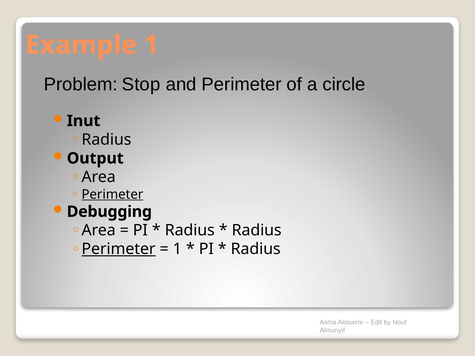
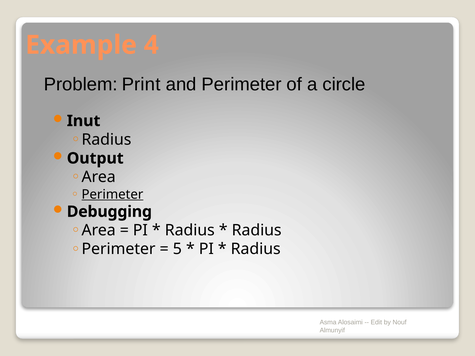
Example 1: 1 -> 4 (151, 45)
Stop: Stop -> Print (141, 84)
Perimeter underline: present -> none (119, 249)
1: 1 -> 5 (177, 249)
